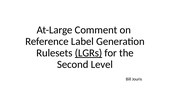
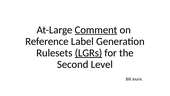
Comment underline: none -> present (96, 30)
